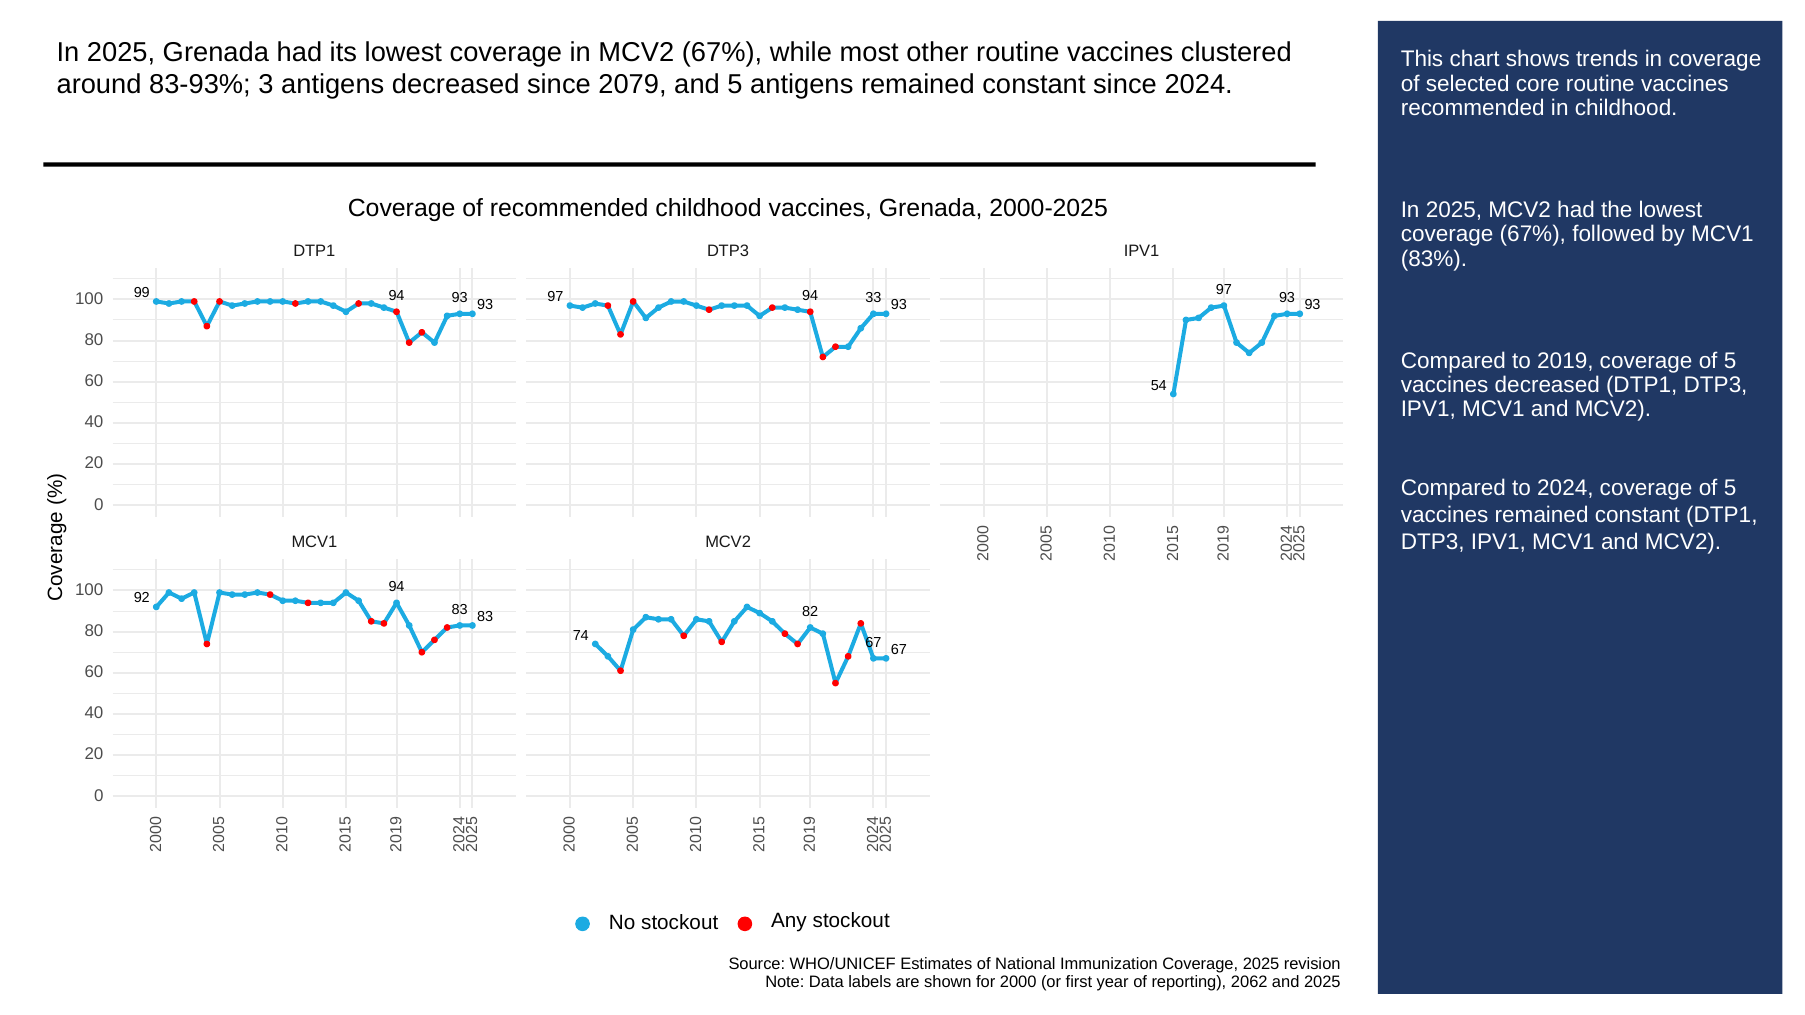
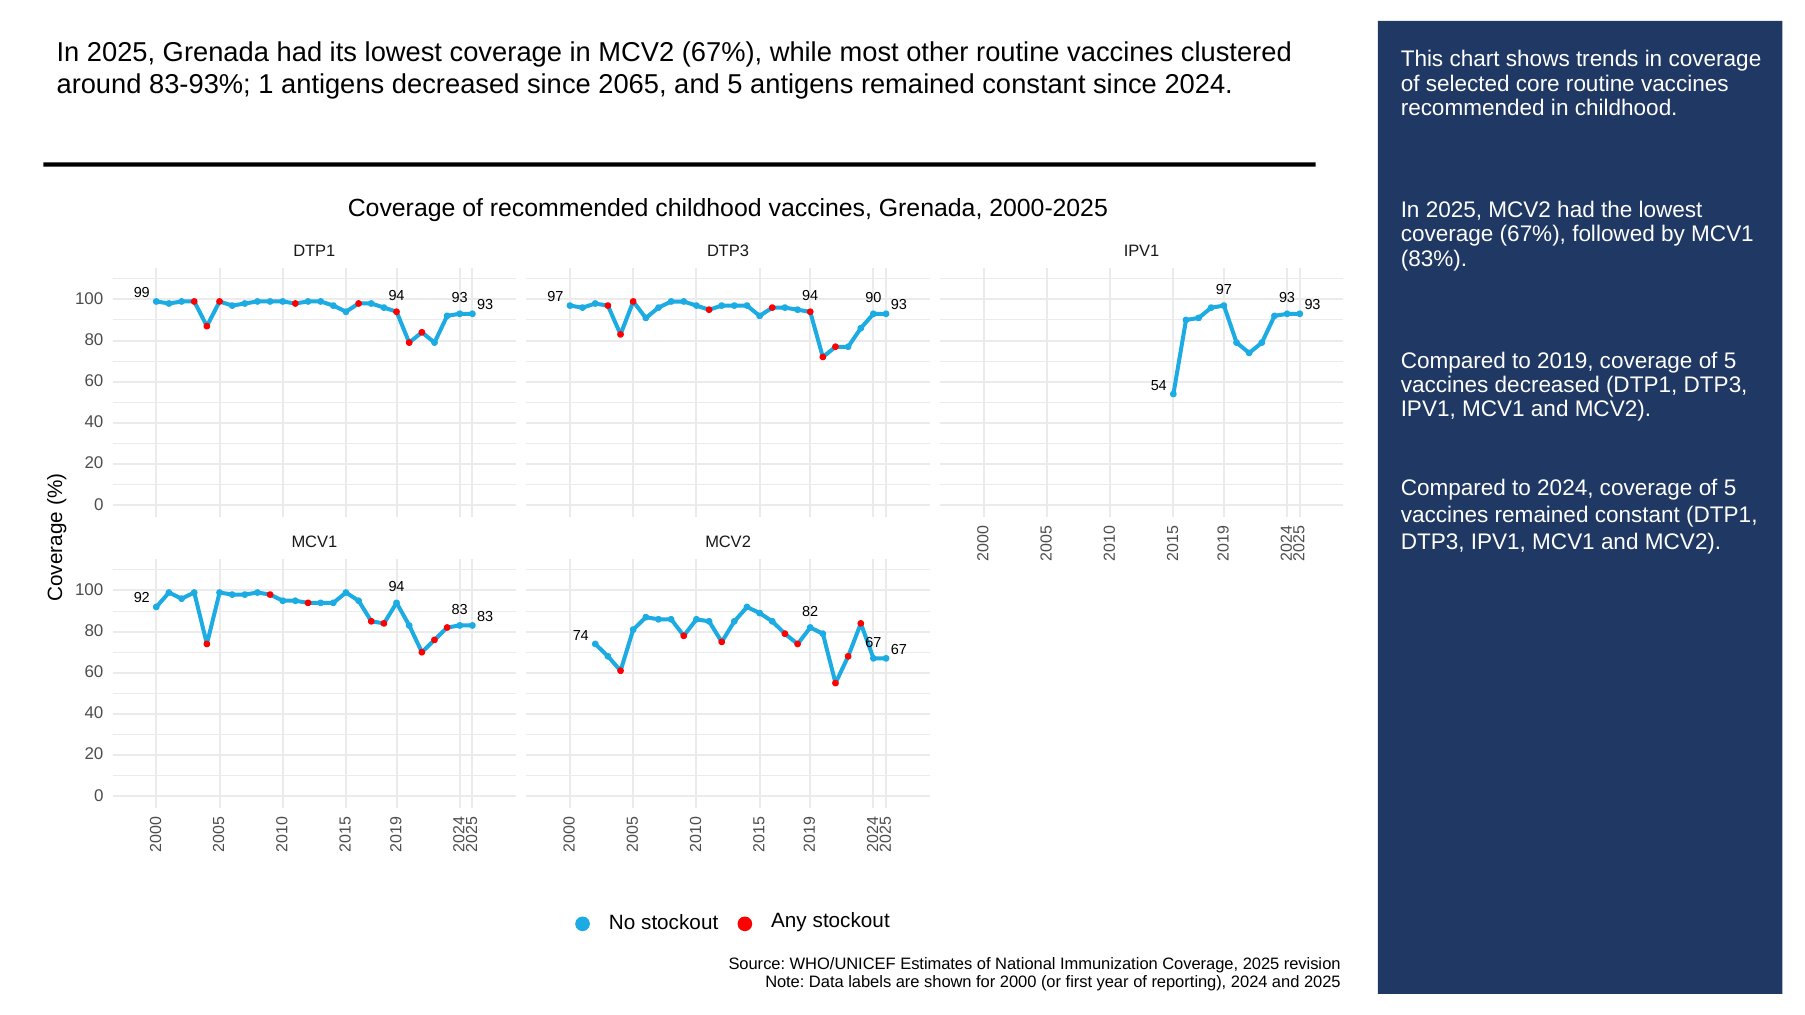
83-93% 3: 3 -> 1 (266, 85)
2079: 2079 -> 2065 (632, 85)
33: 33 -> 90 (873, 298)
reporting 2062: 2062 -> 2024 (1249, 982)
